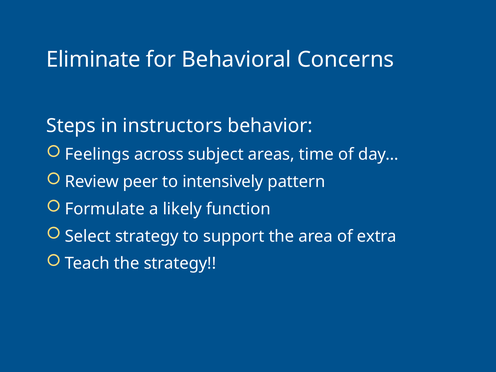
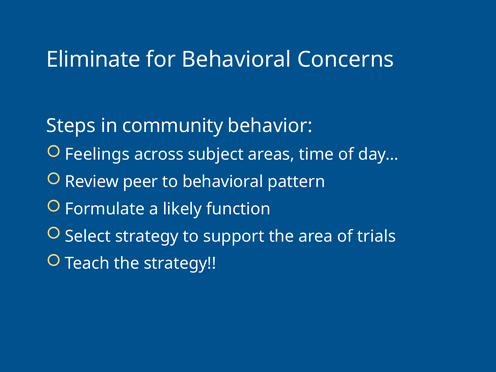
instructors: instructors -> community (173, 126)
to intensively: intensively -> behavioral (223, 182)
extra: extra -> trials (377, 236)
